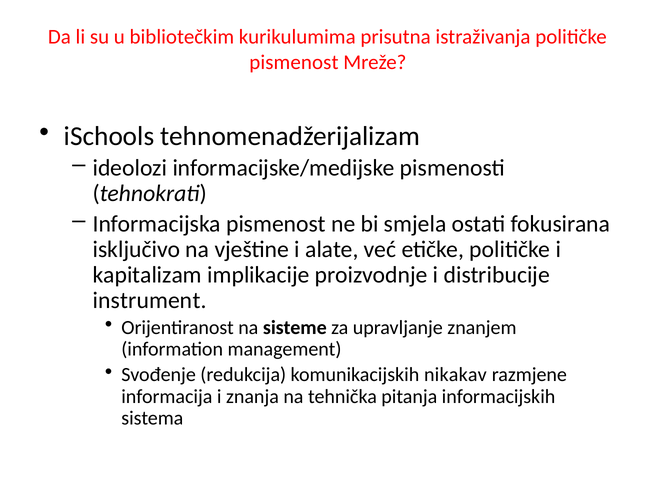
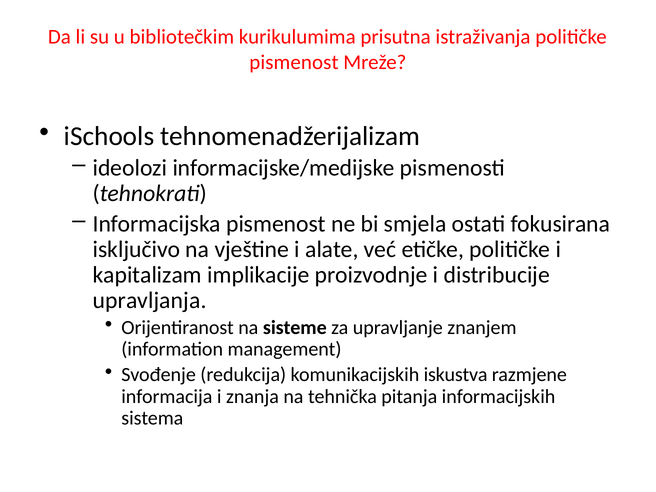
instrument: instrument -> upravljanja (150, 301)
nikakav: nikakav -> iskustva (456, 375)
